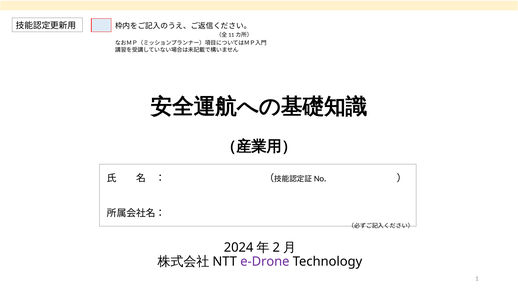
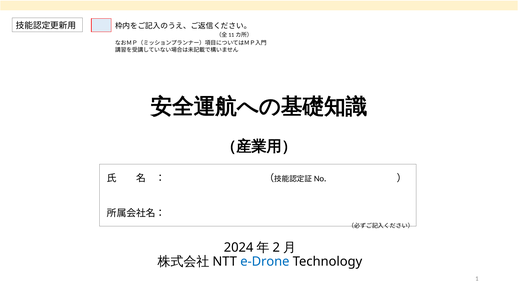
e-Drone colour: purple -> blue (265, 261)
